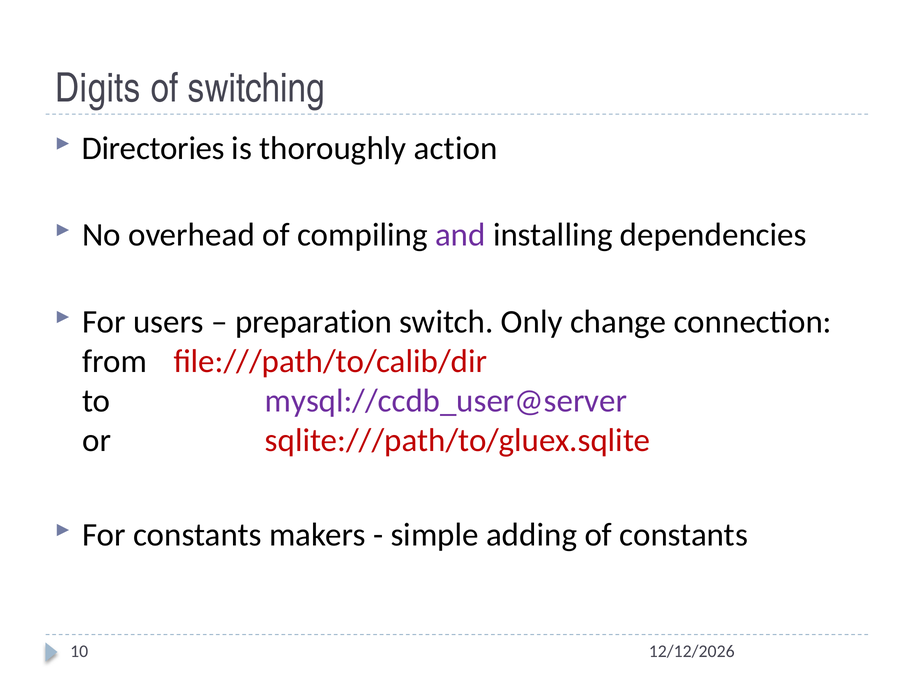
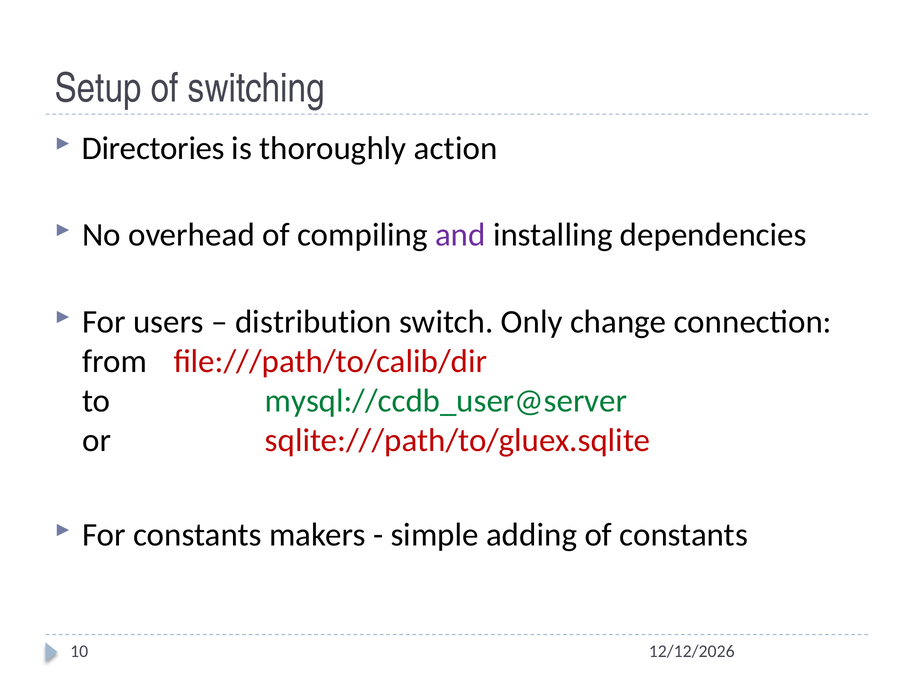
Digits: Digits -> Setup (98, 88)
preparation: preparation -> distribution (313, 322)
mysql://ccdb_user@server colour: purple -> green (446, 401)
